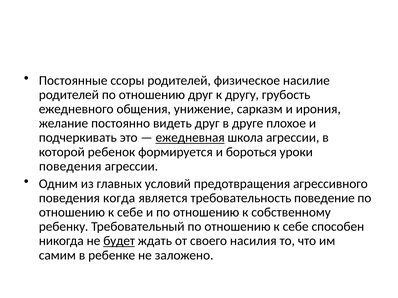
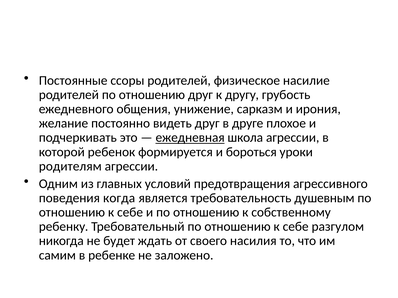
поведения: поведения -> родителям (70, 166)
поведение: поведение -> душевным (324, 198)
способен: способен -> разгулом (338, 227)
будет underline: present -> none (119, 241)
